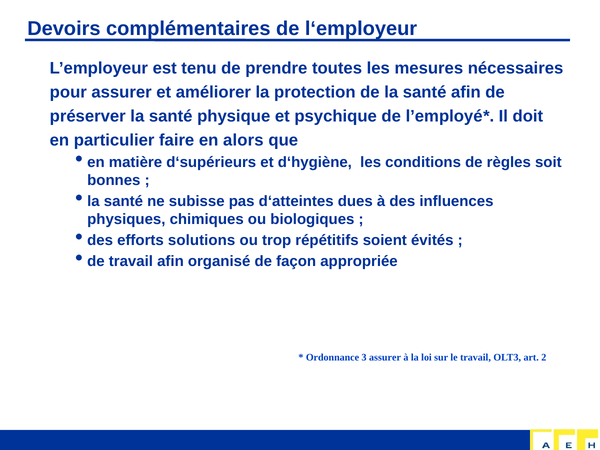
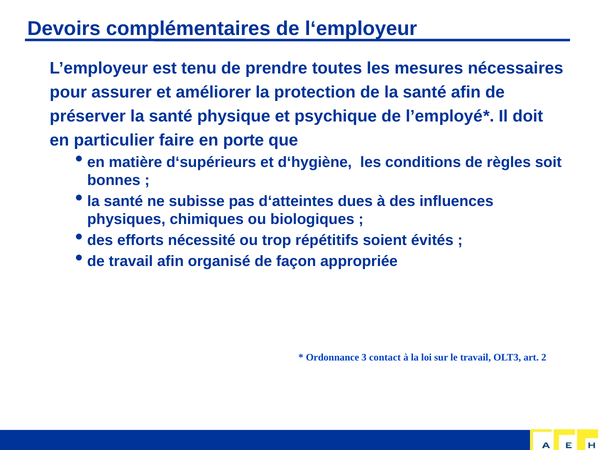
alors: alors -> porte (244, 140)
solutions: solutions -> nécessité (202, 240)
3 assurer: assurer -> contact (385, 357)
